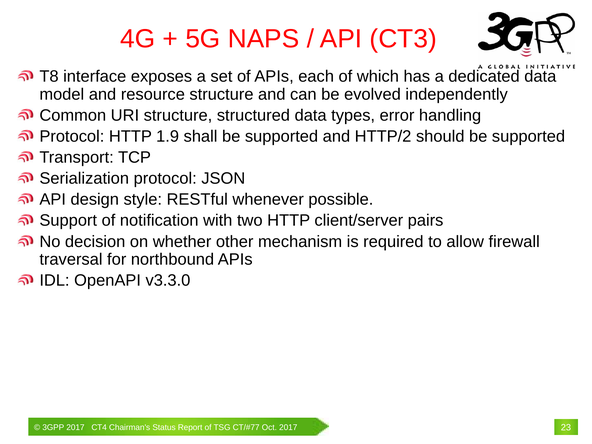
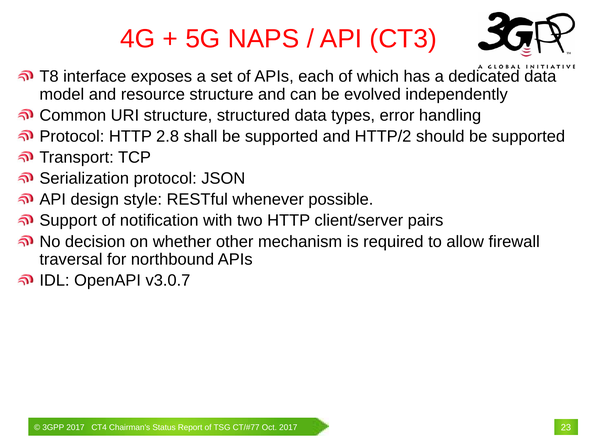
1.9: 1.9 -> 2.8 (168, 136)
v3.3.0: v3.3.0 -> v3.0.7 (168, 280)
